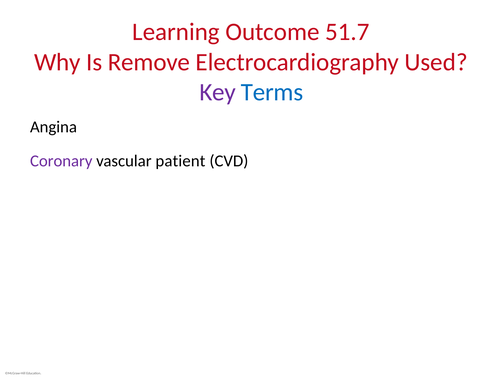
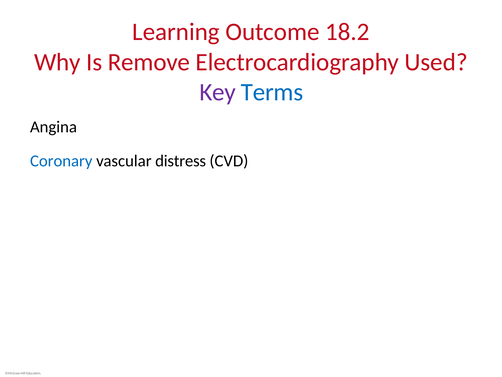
51.7: 51.7 -> 18.2 (347, 32)
Coronary colour: purple -> blue (61, 161)
patient: patient -> distress (181, 161)
